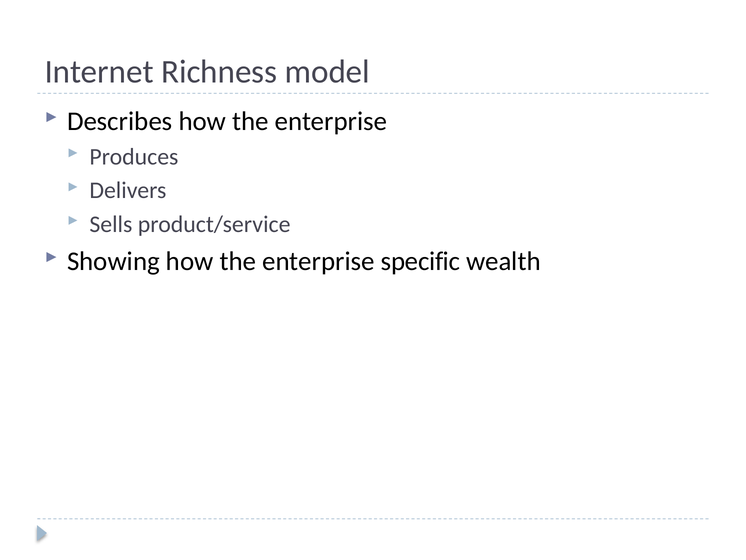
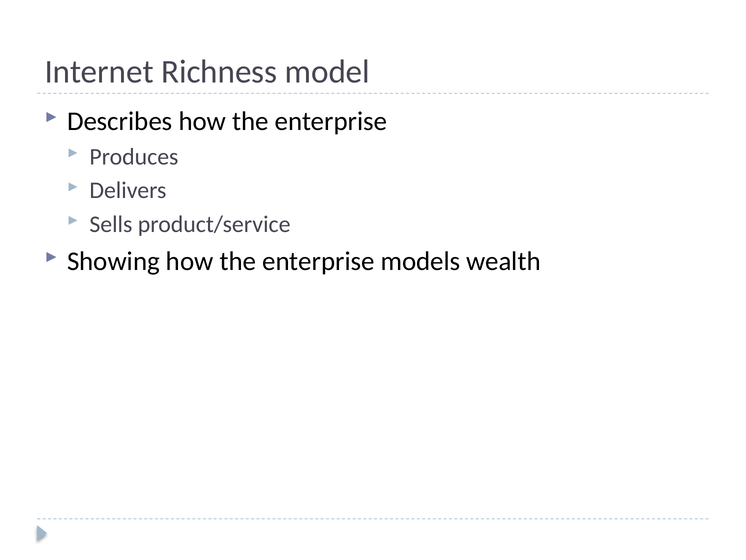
specific: specific -> models (420, 261)
